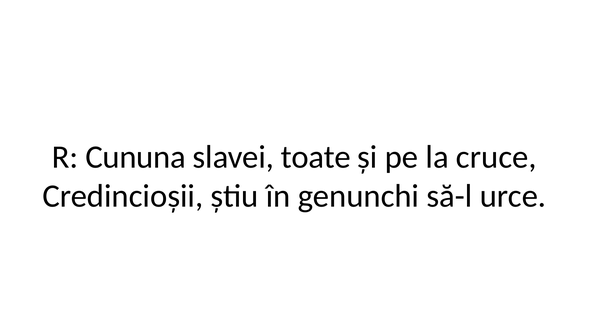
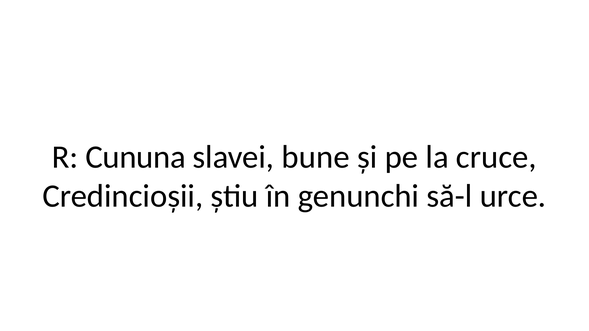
toate: toate -> bune (316, 157)
